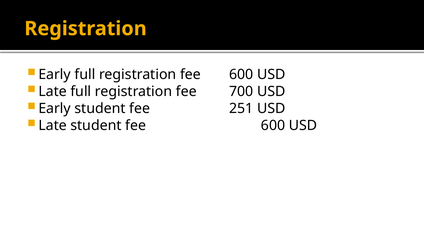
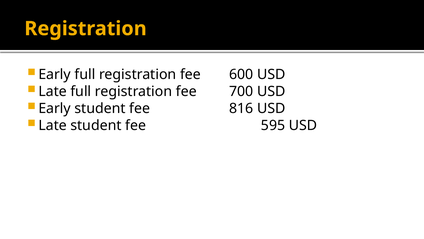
251: 251 -> 816 (241, 108)
student fee 600: 600 -> 595 (273, 125)
